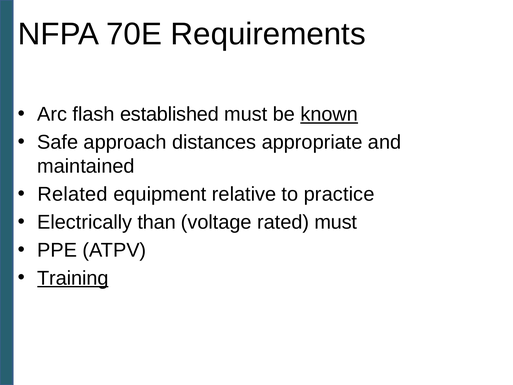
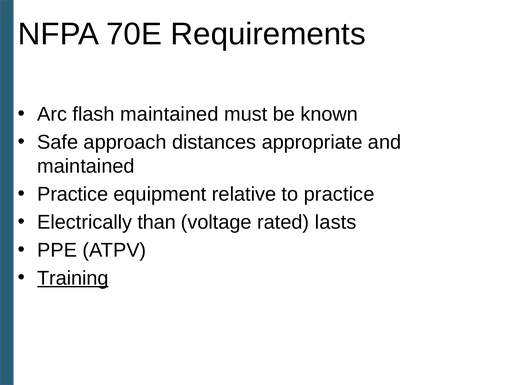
flash established: established -> maintained (169, 114)
known underline: present -> none (329, 114)
Related: Related -> Practice (73, 194)
rated must: must -> lasts (336, 222)
